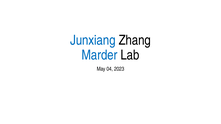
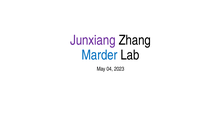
Junxiang colour: blue -> purple (93, 40)
